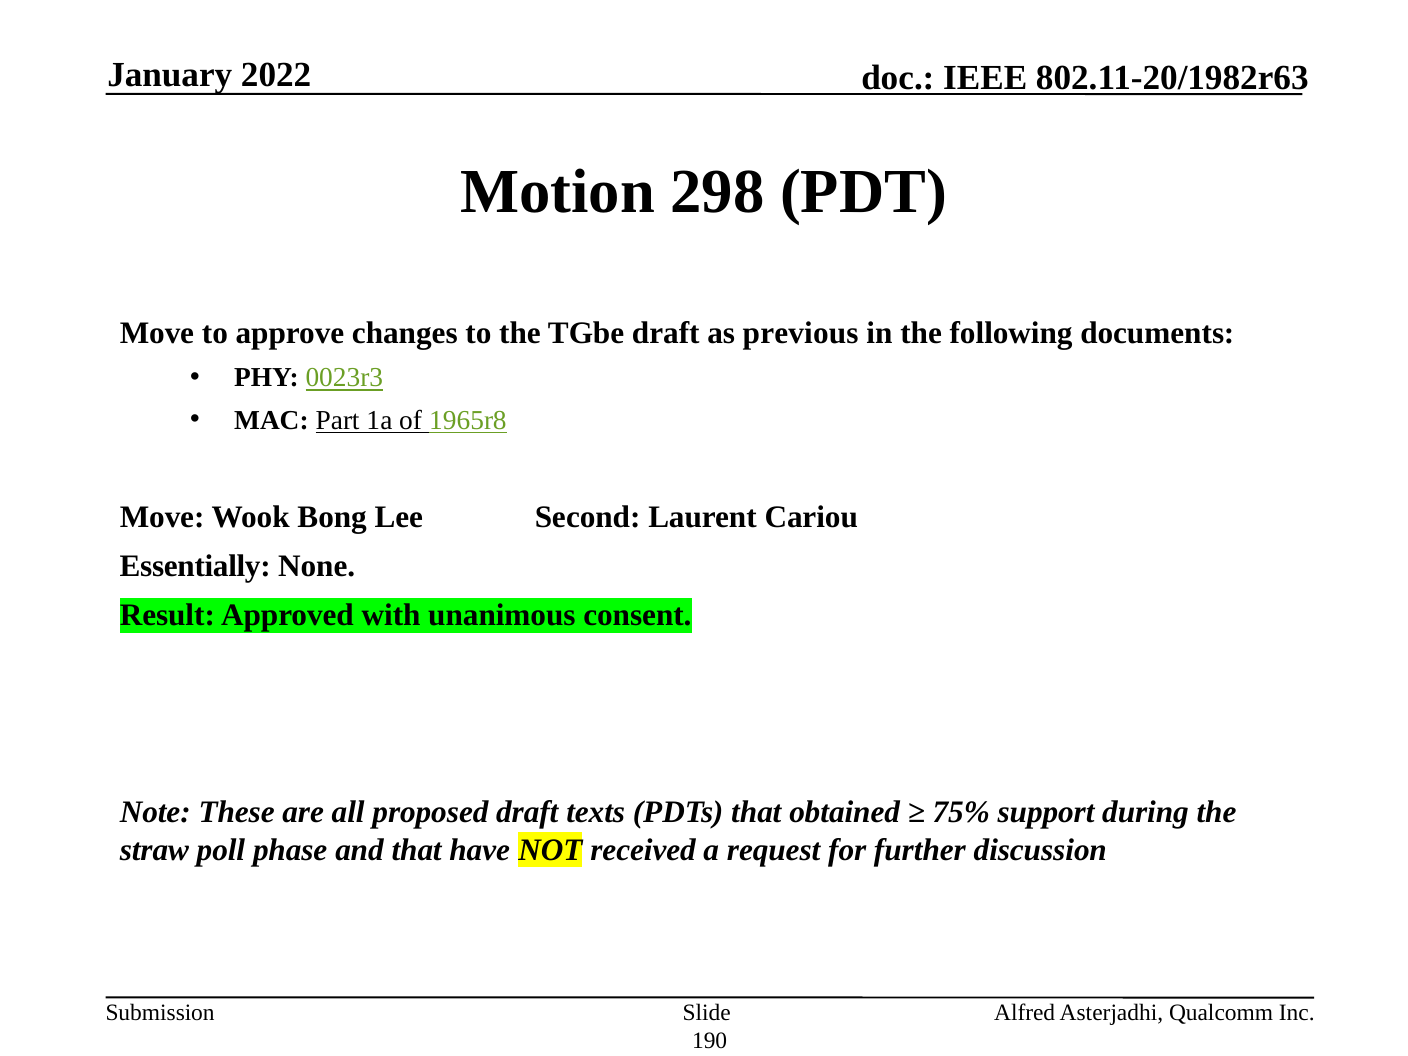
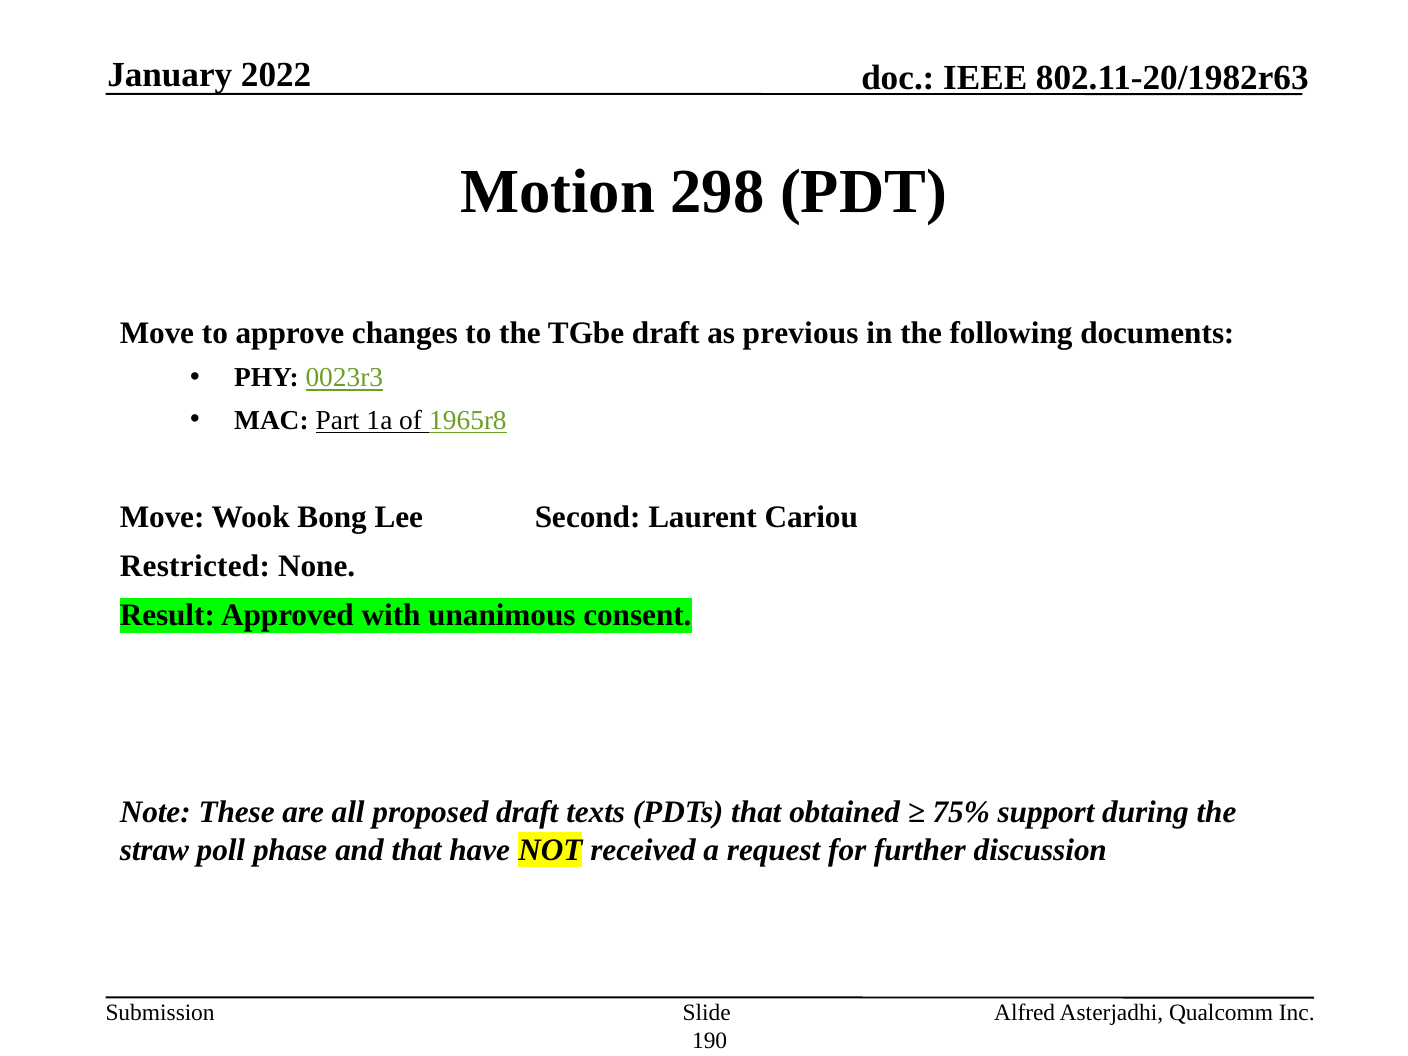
Essentially: Essentially -> Restricted (195, 566)
